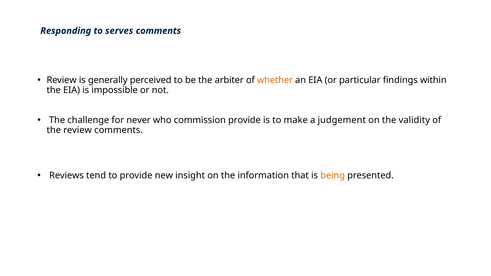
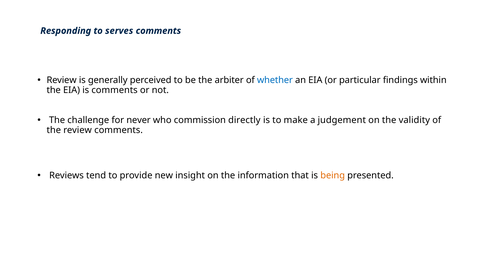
whether colour: orange -> blue (275, 80)
is impossible: impossible -> comments (115, 90)
commission provide: provide -> directly (244, 120)
